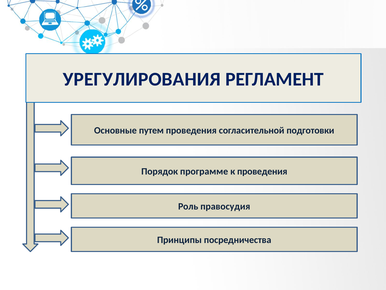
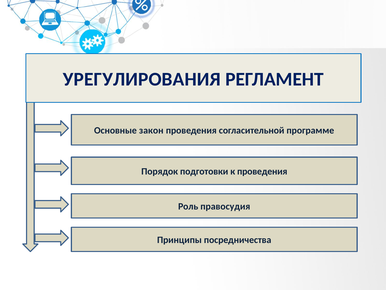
путем: путем -> закон (151, 130)
подготовки: подготовки -> программе (310, 130)
программе: программе -> подготовки (204, 171)
